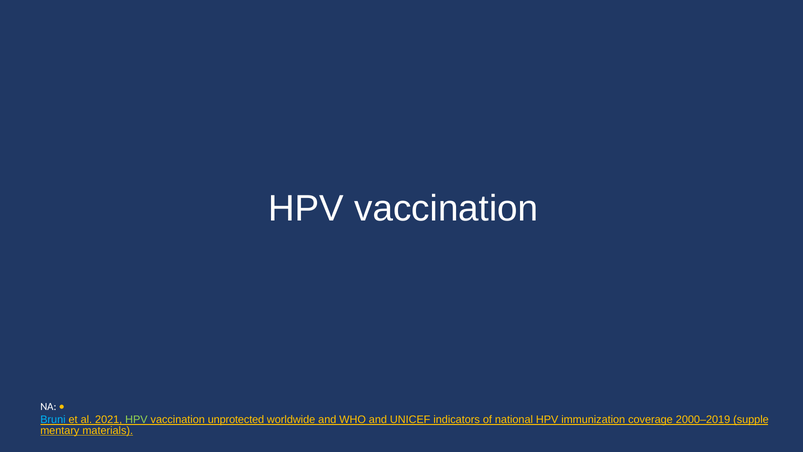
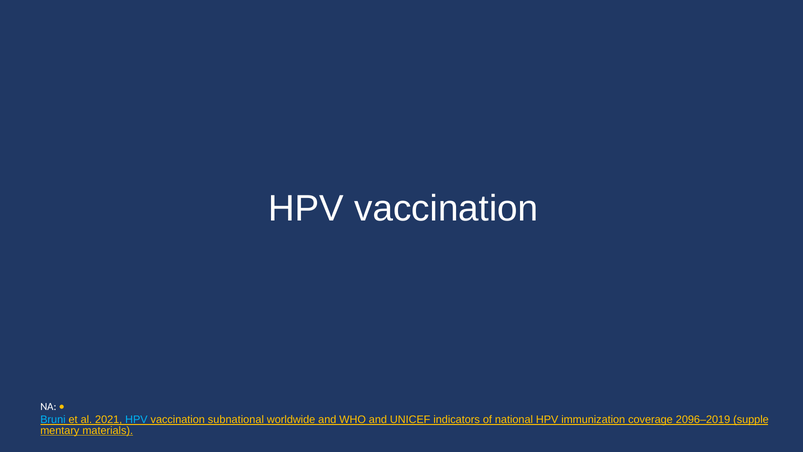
HPV colour: light green -> light blue (136, 419)
unprotected: unprotected -> subnational (236, 419)
2000–2019: 2000–2019 -> 2096–2019 (703, 419)
